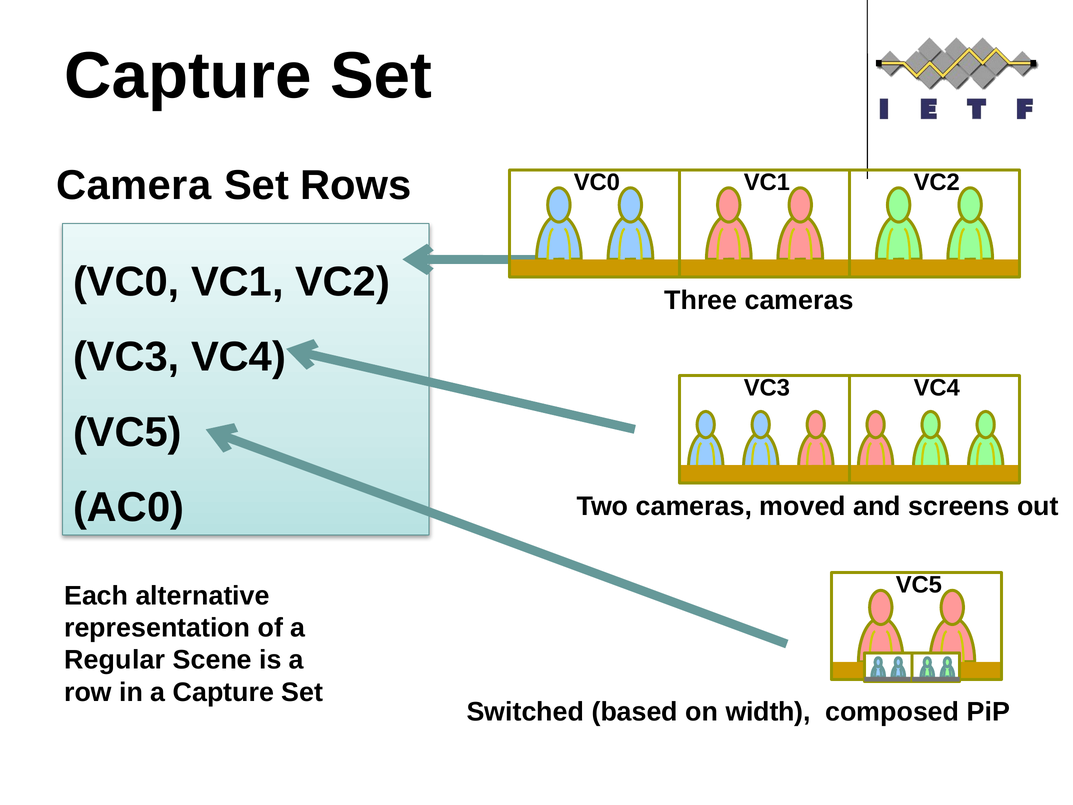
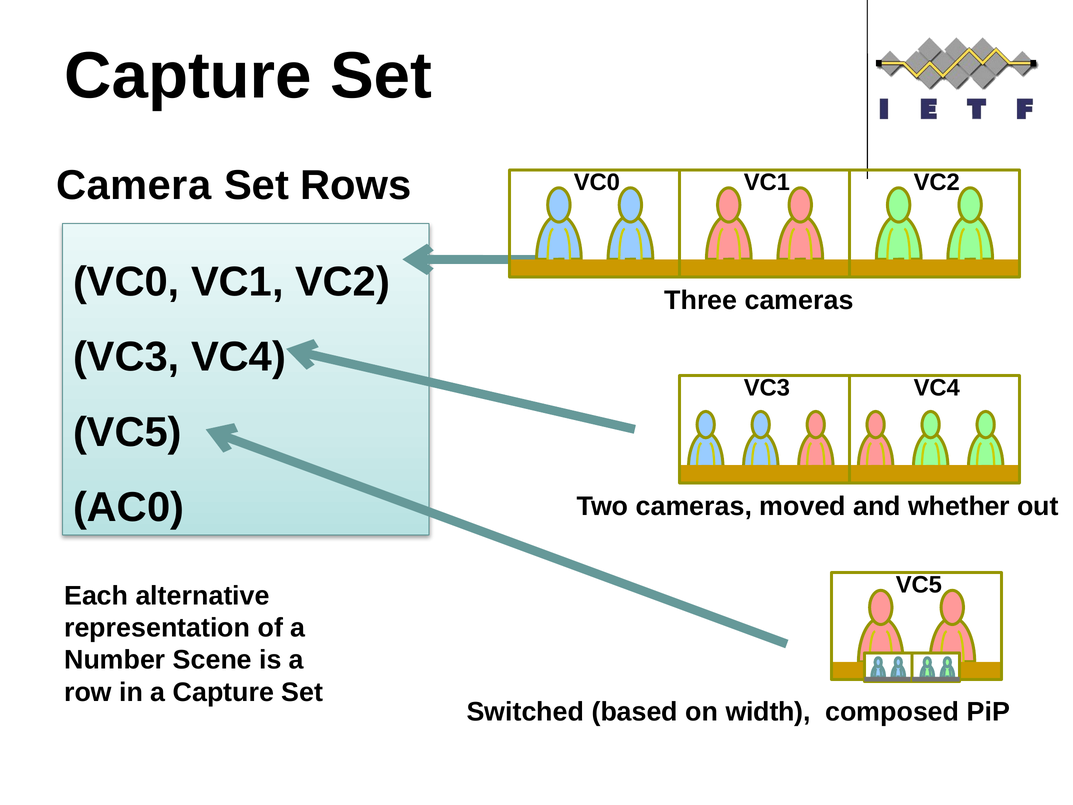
screens: screens -> whether (959, 506)
Regular: Regular -> Number (115, 660)
